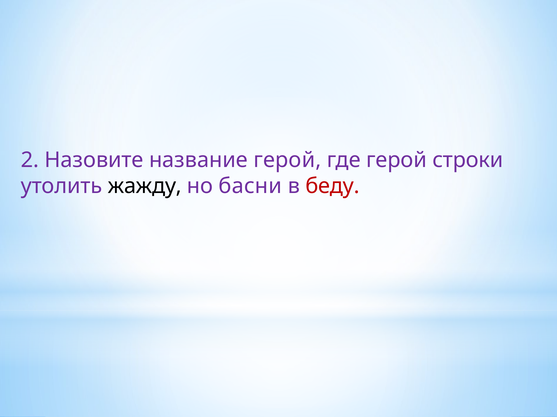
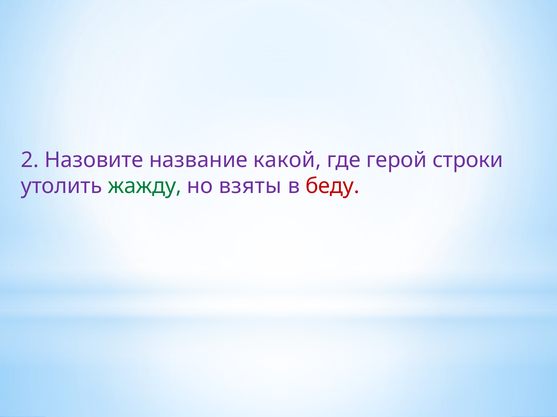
название герой: герой -> какой (287, 160)
жажду colour: black -> green (145, 186)
басни: басни -> взяты (250, 186)
